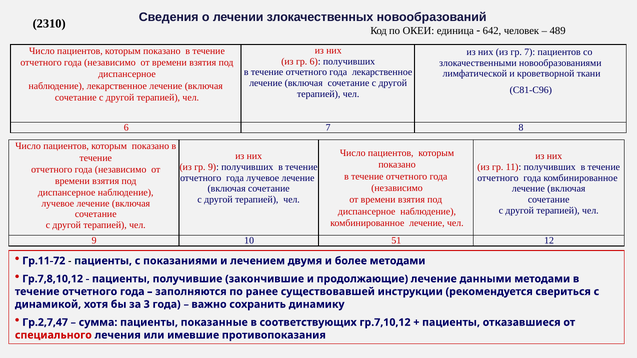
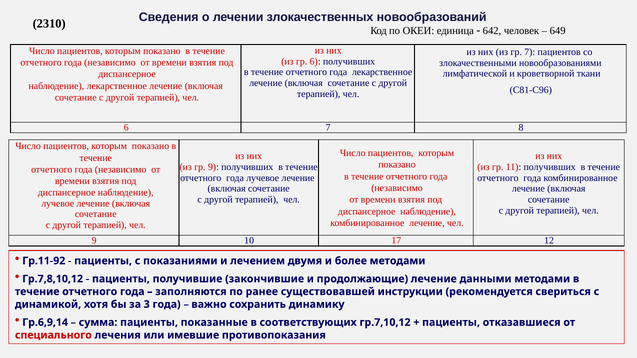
489: 489 -> 649 (558, 31)
51: 51 -> 17 (396, 241)
Гр.11-72: Гр.11-72 -> Гр.11-92 (44, 261)
Гр.2,7,47: Гр.2,7,47 -> Гр.6,9,14 (45, 323)
